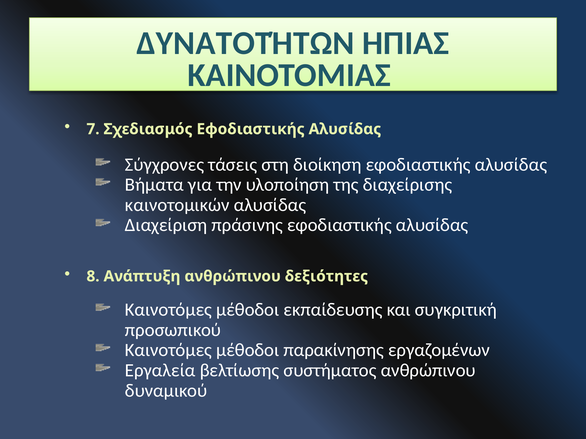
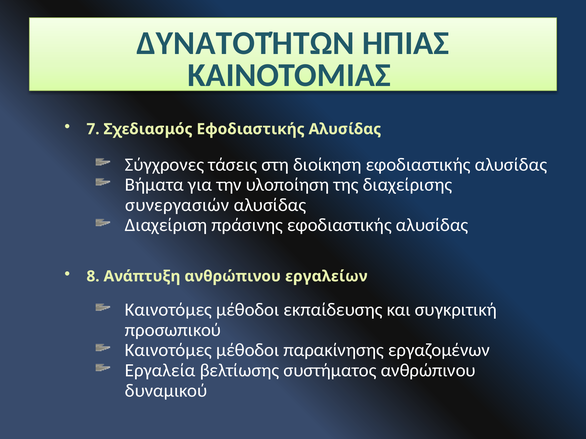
καινοτομικών: καινοτομικών -> συνεργασιών (177, 205)
δεξιότητες: δεξιότητες -> εργαλείων (326, 277)
